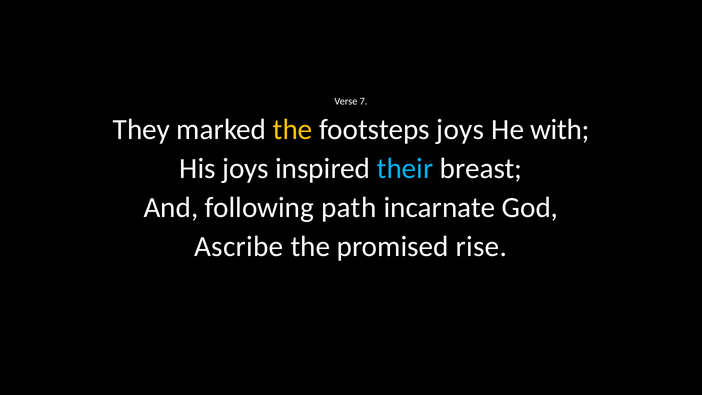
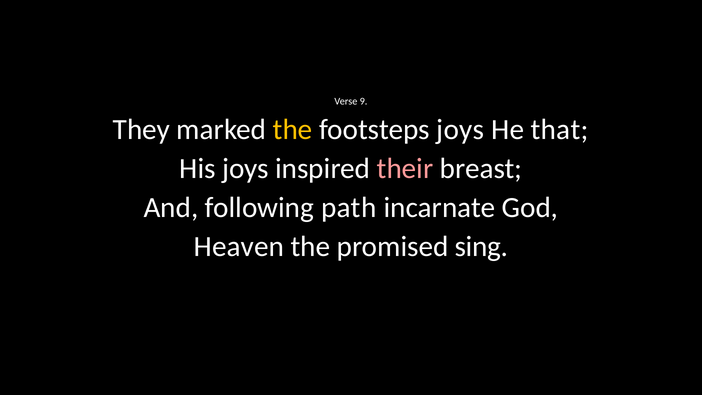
7: 7 -> 9 (364, 101)
with: with -> that (560, 130)
their colour: light blue -> pink (405, 169)
Ascribe: Ascribe -> Heaven (239, 246)
rise: rise -> sing (482, 246)
